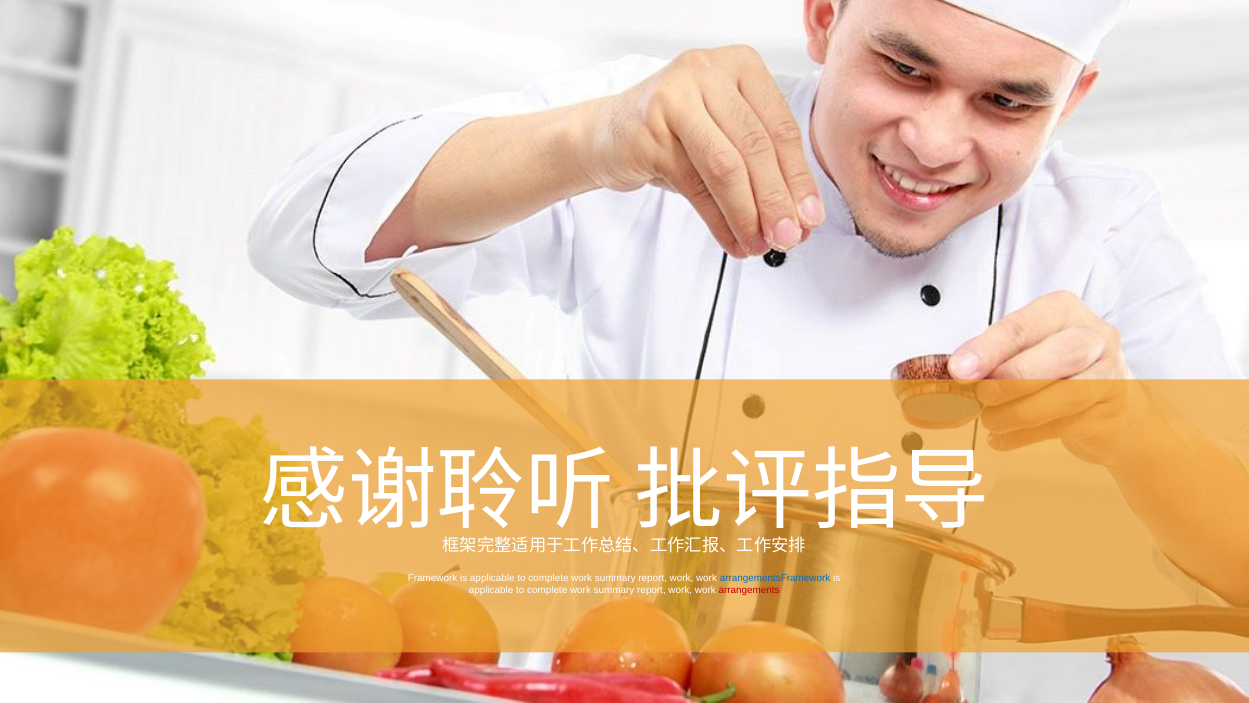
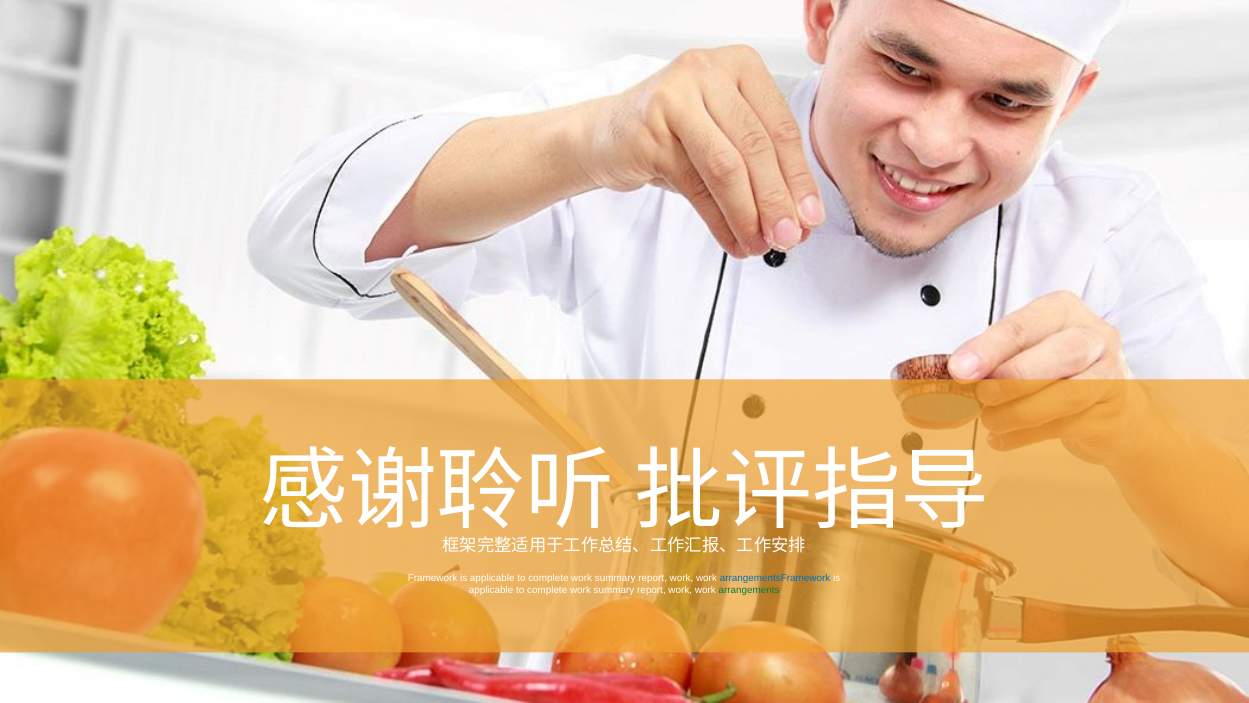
arrangements colour: red -> green (749, 590)
